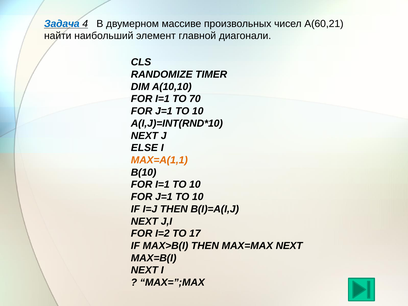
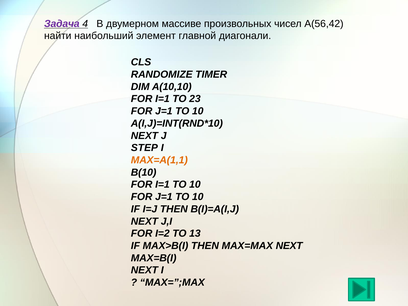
Задача colour: blue -> purple (62, 24)
А(60,21: А(60,21 -> А(56,42 (324, 24)
70: 70 -> 23 (195, 99)
ELSE: ELSE -> STEP (144, 148)
17: 17 -> 13 (195, 234)
